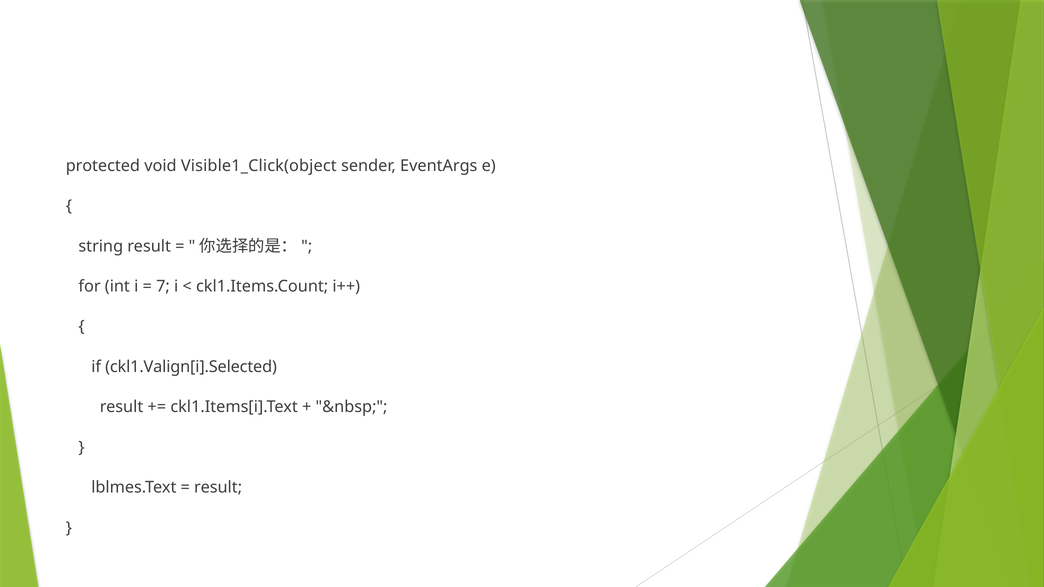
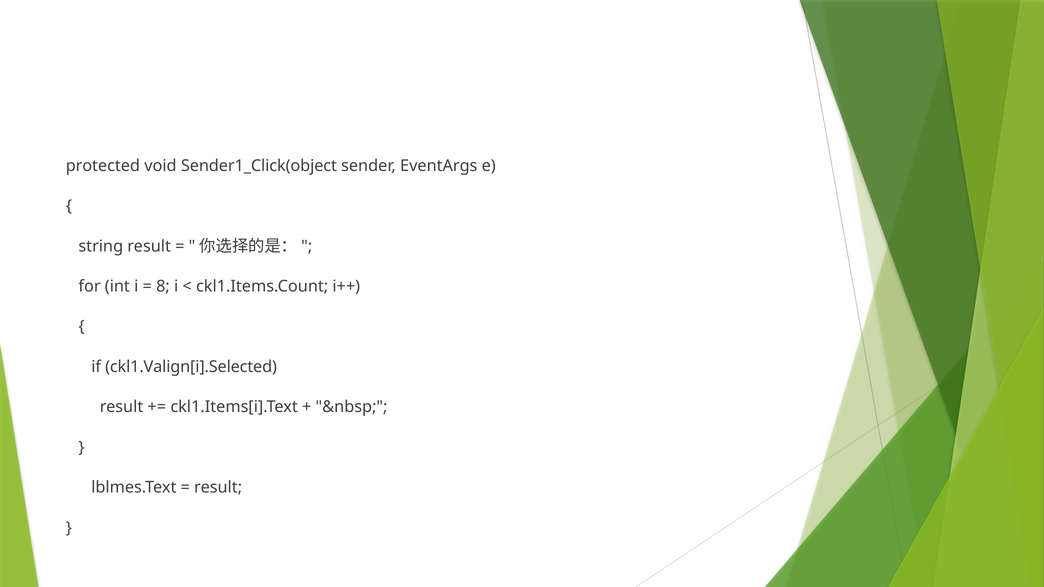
Visible1_Click(object: Visible1_Click(object -> Sender1_Click(object (259, 166)
7: 7 -> 8 (163, 286)
